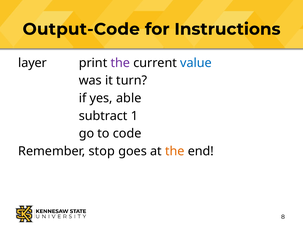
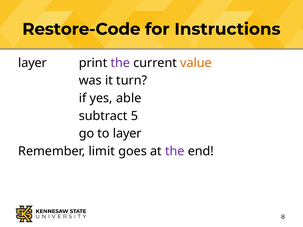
Output-Code: Output-Code -> Restore-Code (81, 29)
value colour: blue -> orange (196, 63)
1: 1 -> 5 (134, 116)
to code: code -> layer (127, 134)
stop: stop -> limit (102, 151)
the colour: orange -> purple (175, 151)
